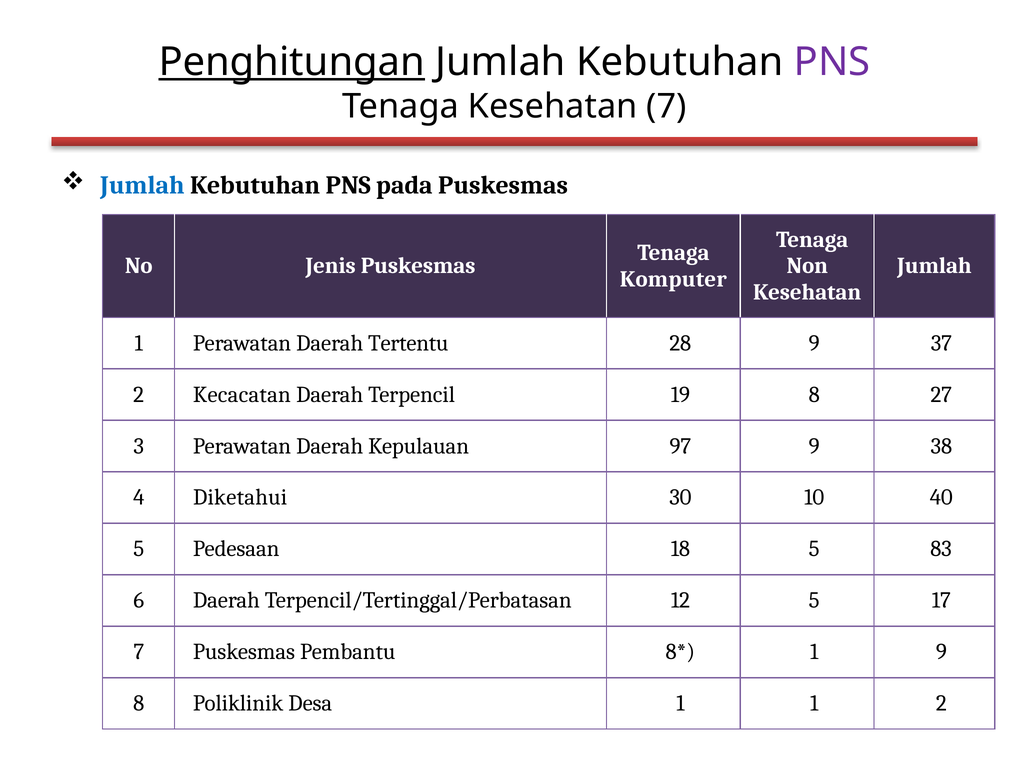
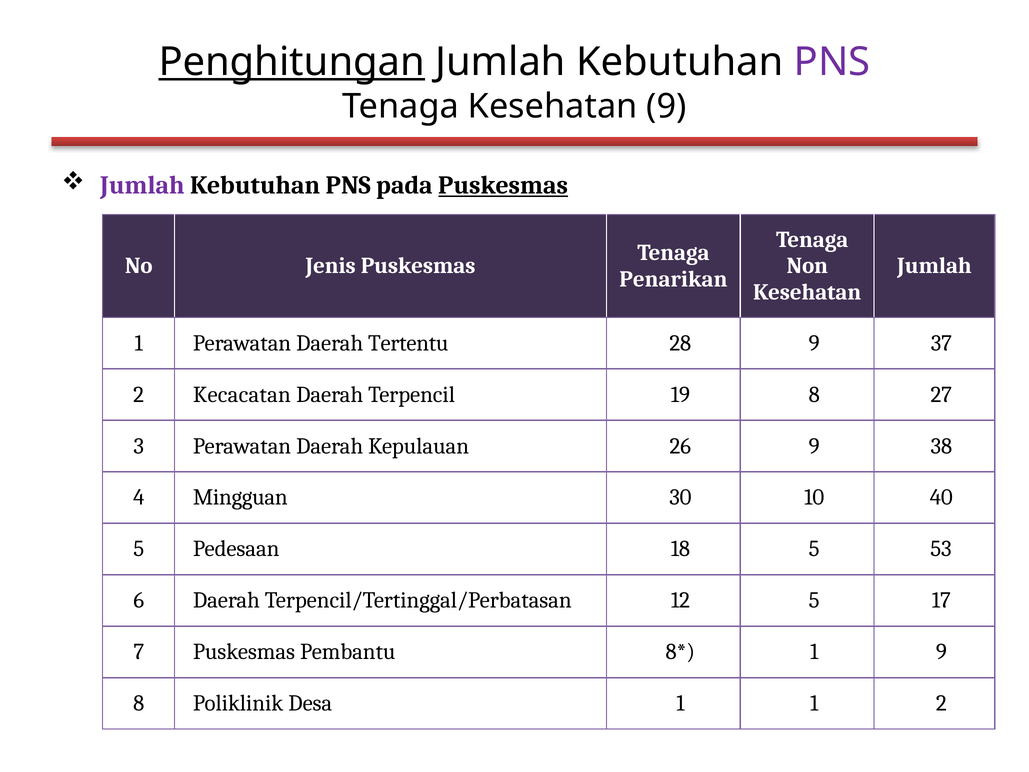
Kesehatan 7: 7 -> 9 (666, 106)
Jumlah colour: blue -> purple (142, 185)
Puskesmas underline: none -> present (503, 185)
Komputer: Komputer -> Penarikan (673, 279)
97: 97 -> 26 (680, 446)
Diketahui: Diketahui -> Mingguan (240, 497)
83: 83 -> 53 (941, 549)
